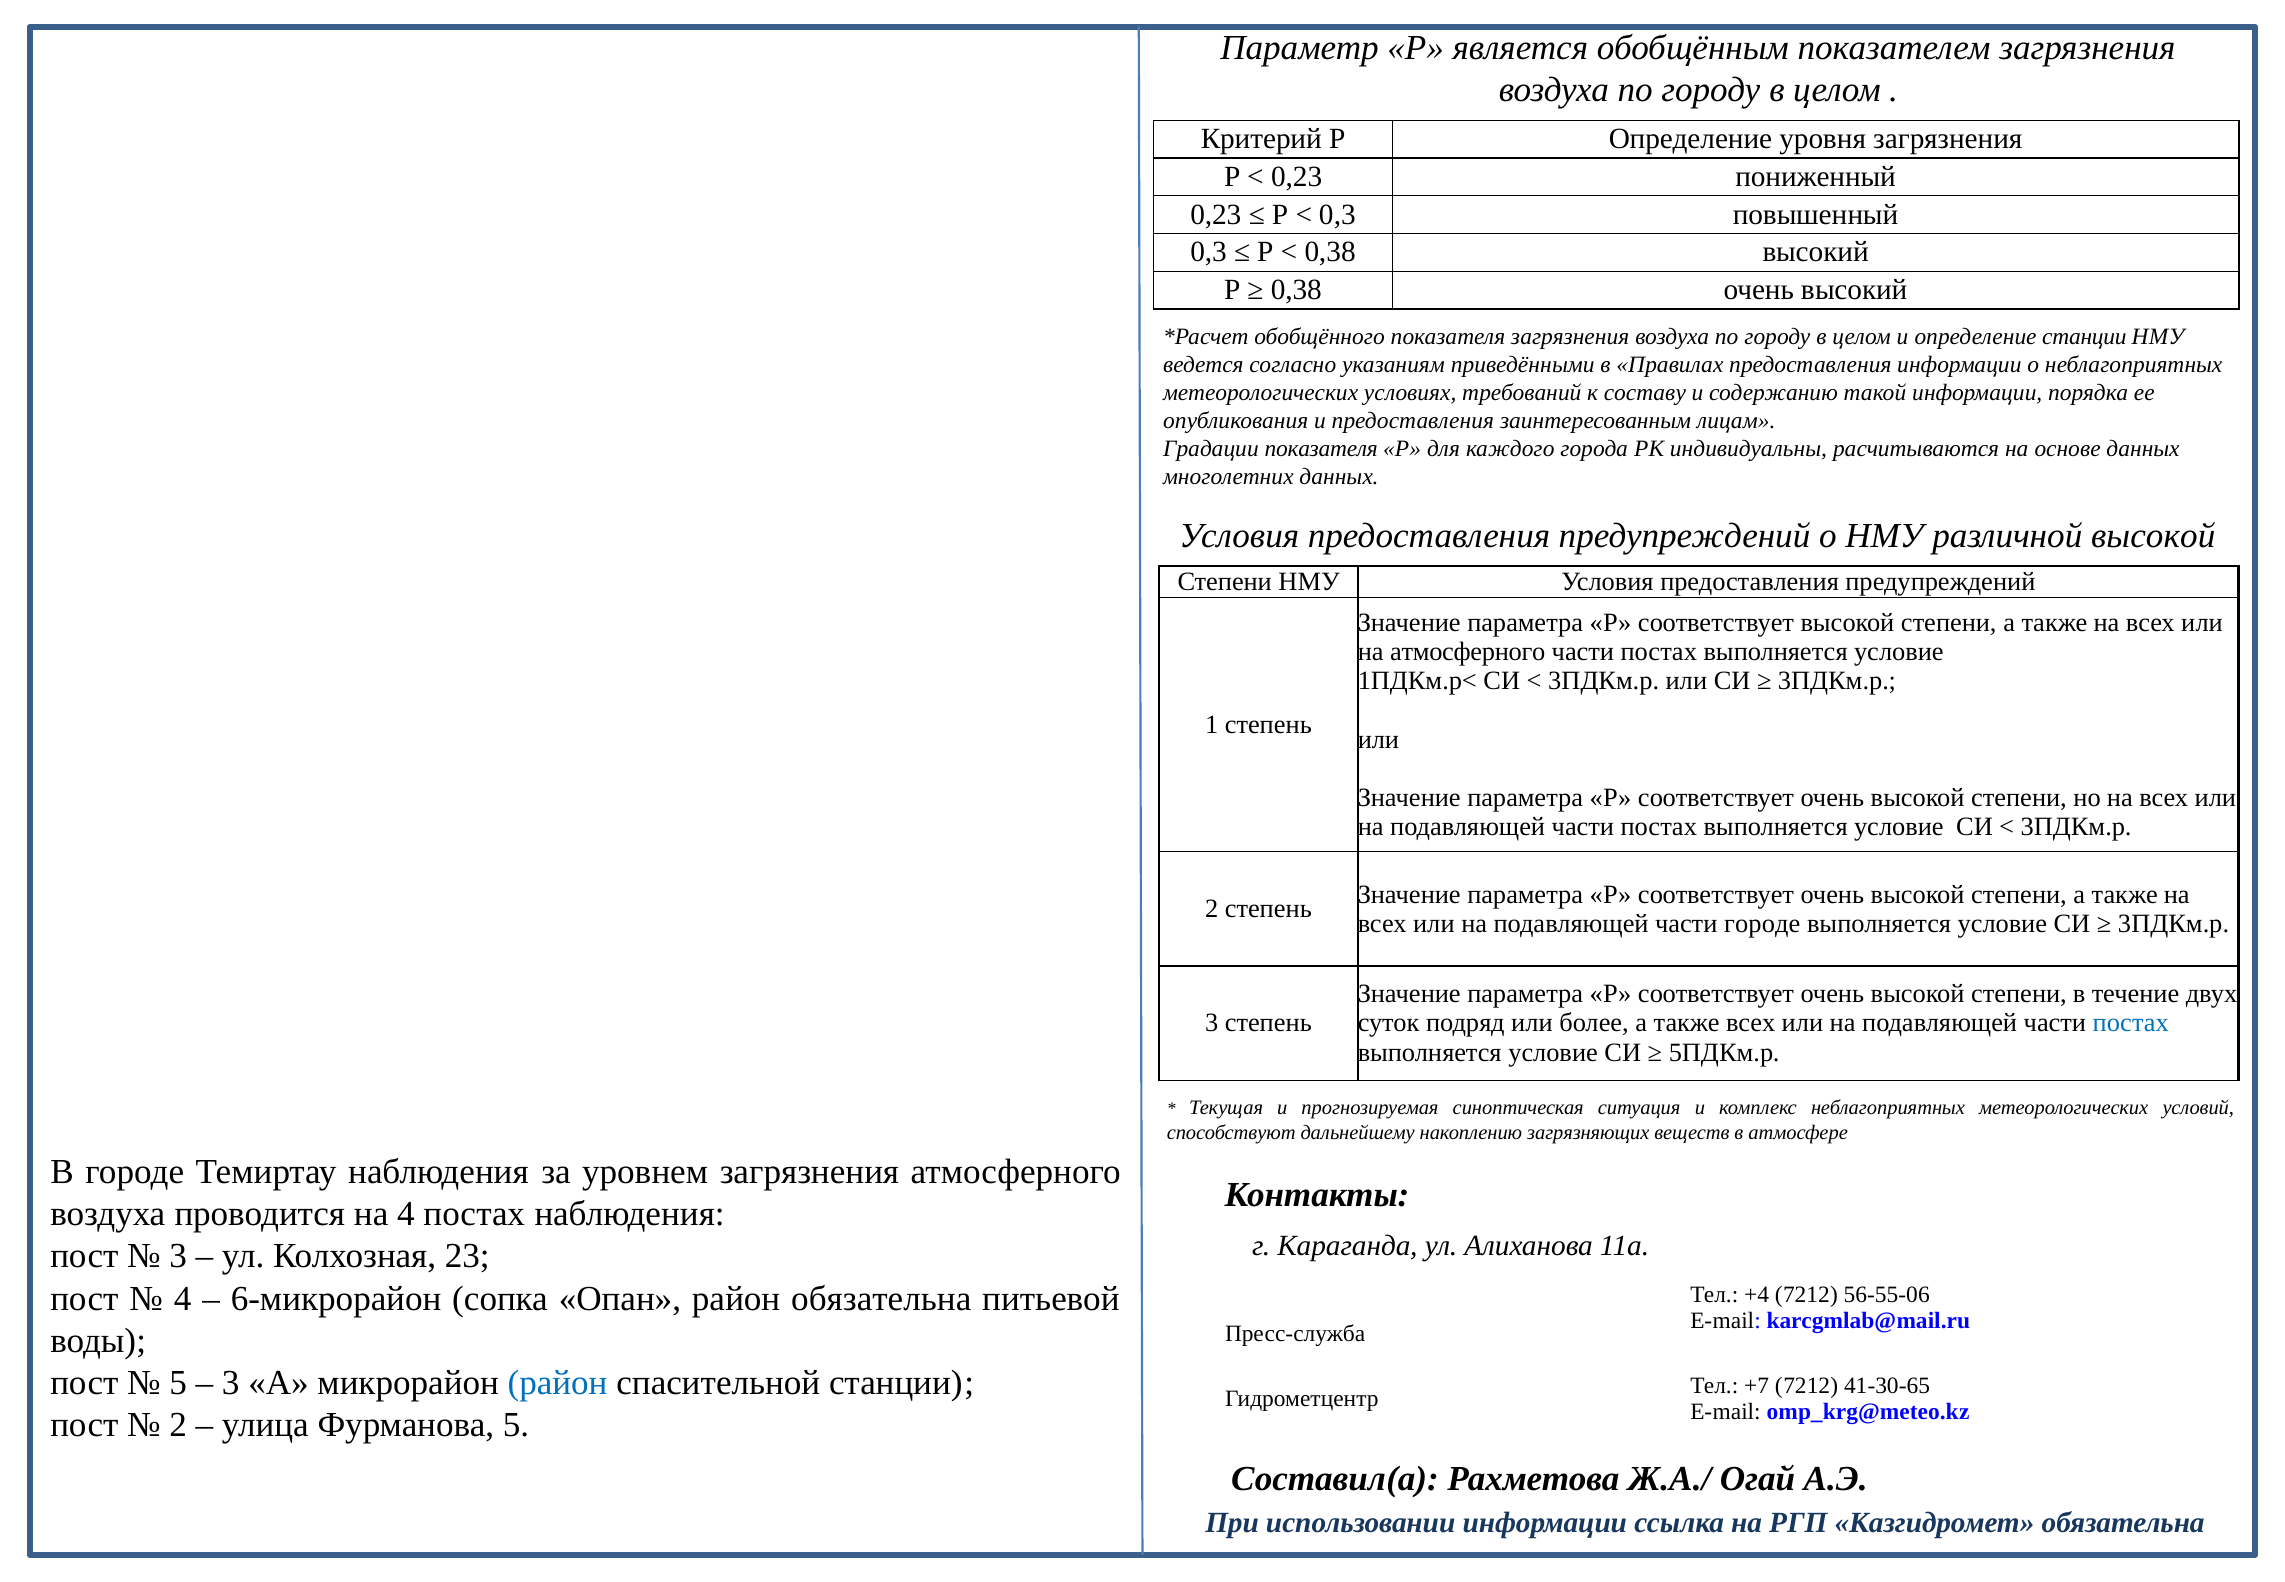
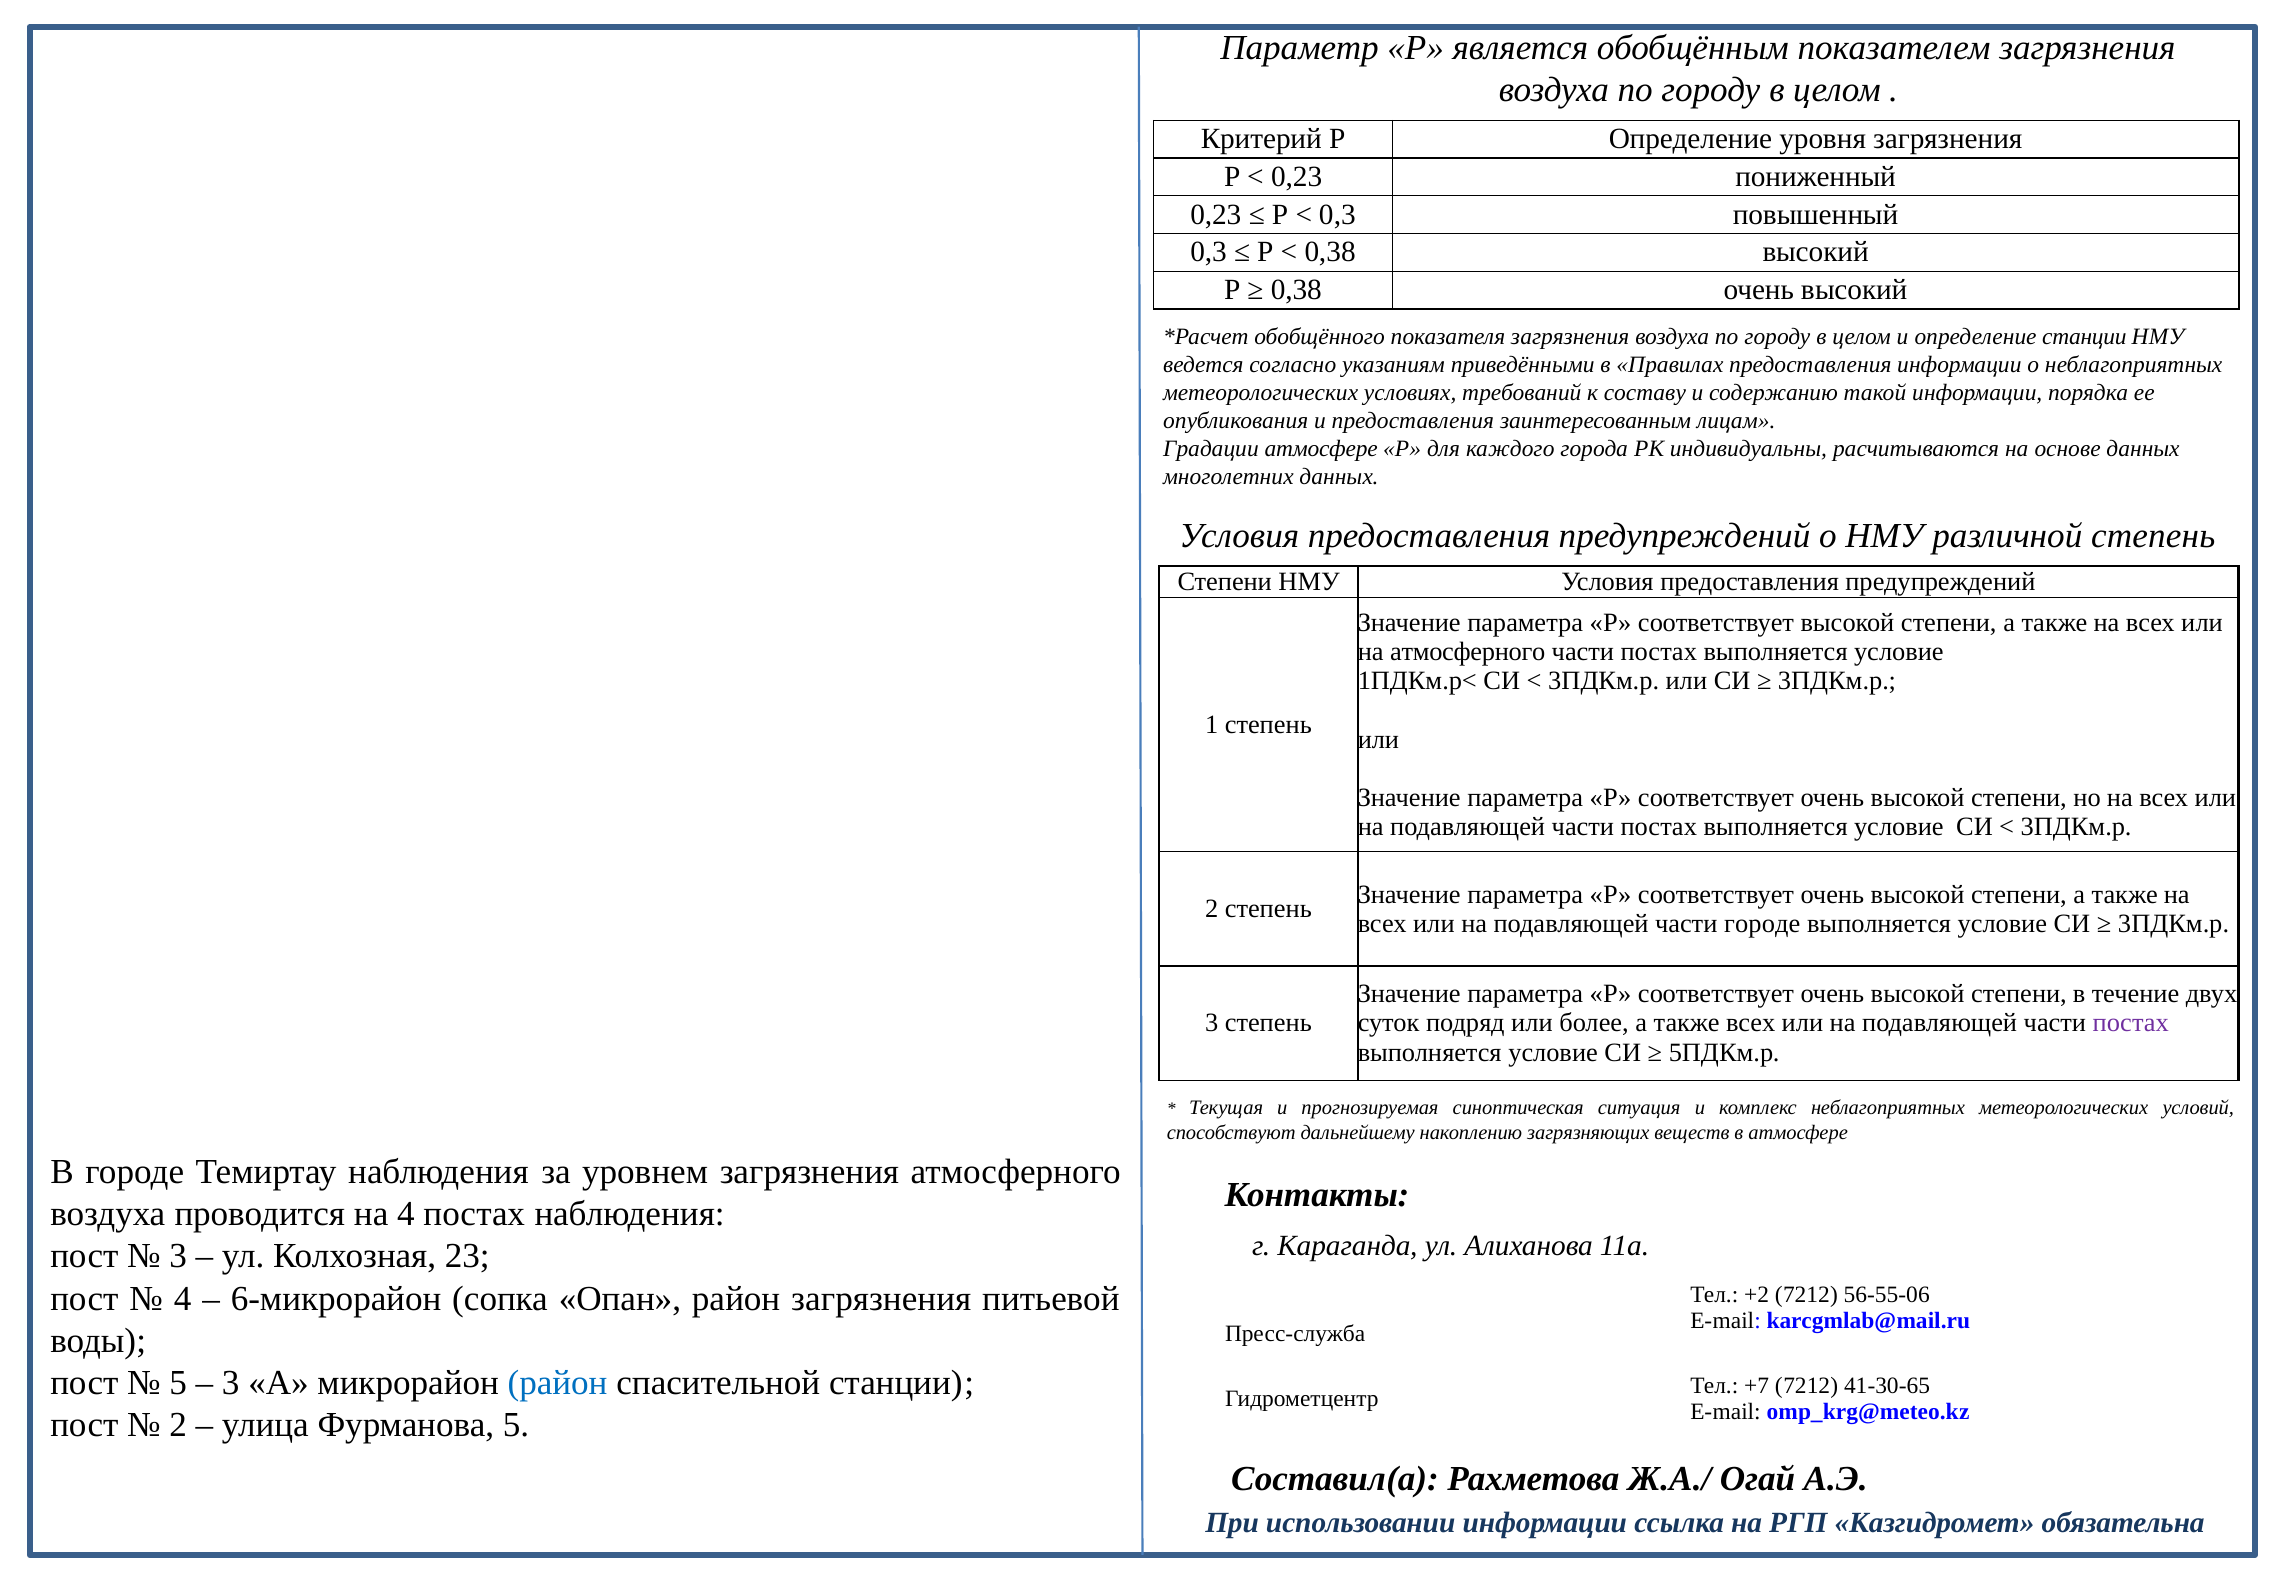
Градации показателя: показателя -> атмосфере (1321, 449)
различной высокой: высокой -> степень (2153, 536)
постах colour: blue -> purple (2131, 1023)
район обязательна: обязательна -> загрязнения (881, 1298)
+4: +4 -> +2 (1757, 1295)
